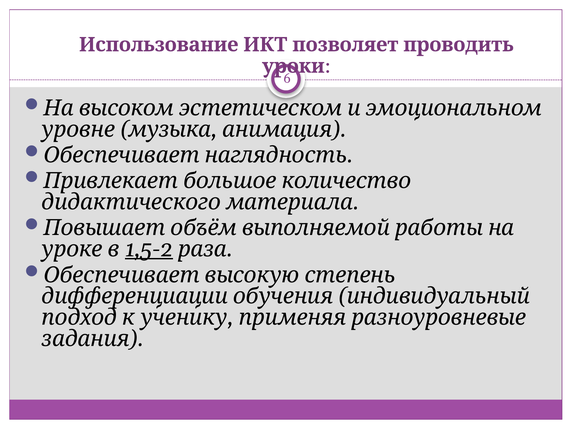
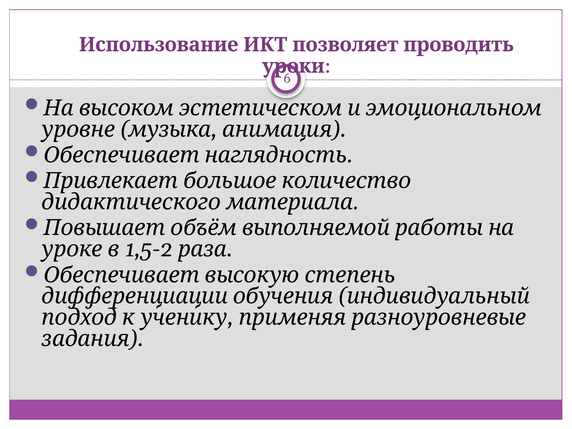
1,5-2 underline: present -> none (149, 249)
